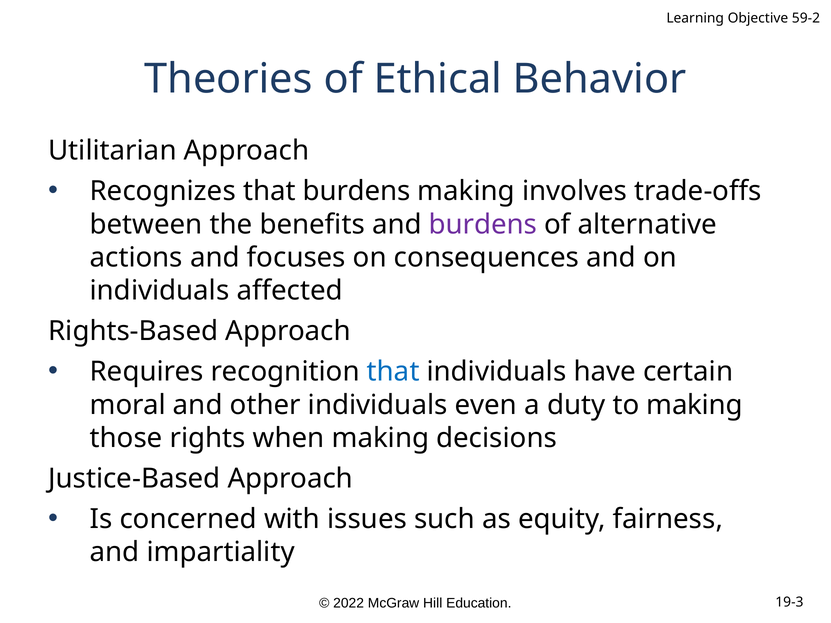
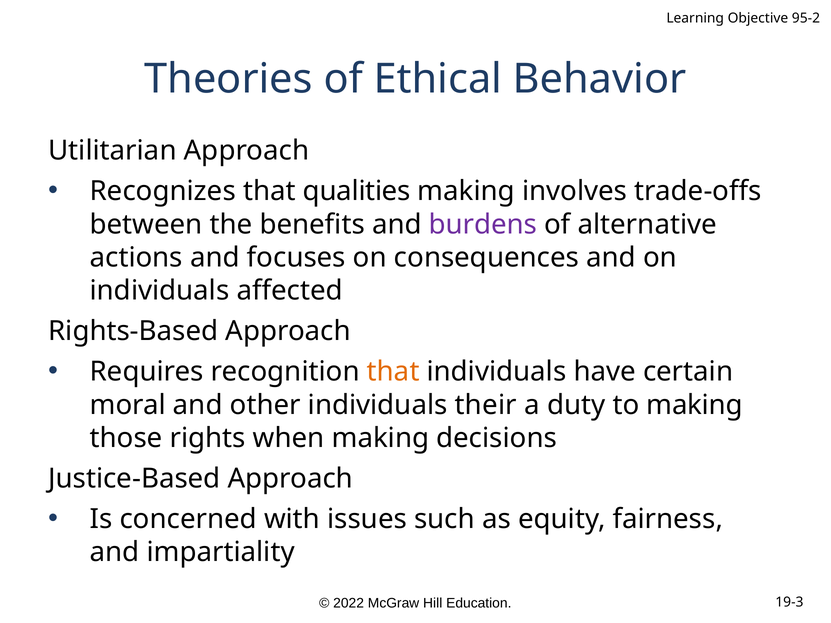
59-2: 59-2 -> 95-2 (806, 18)
that burdens: burdens -> qualities (357, 191)
that colour: blue -> orange (393, 372)
even: even -> their (486, 405)
